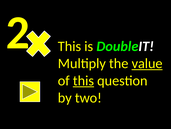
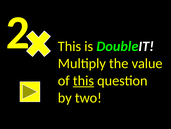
value underline: present -> none (147, 63)
